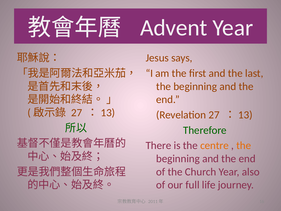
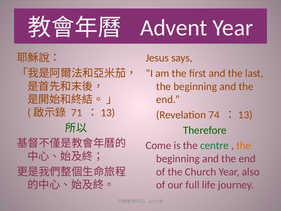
27: 27 -> 71 (77, 113)
Revelation 27: 27 -> 74 (214, 115)
There: There -> Come (158, 145)
centre colour: orange -> green (214, 145)
